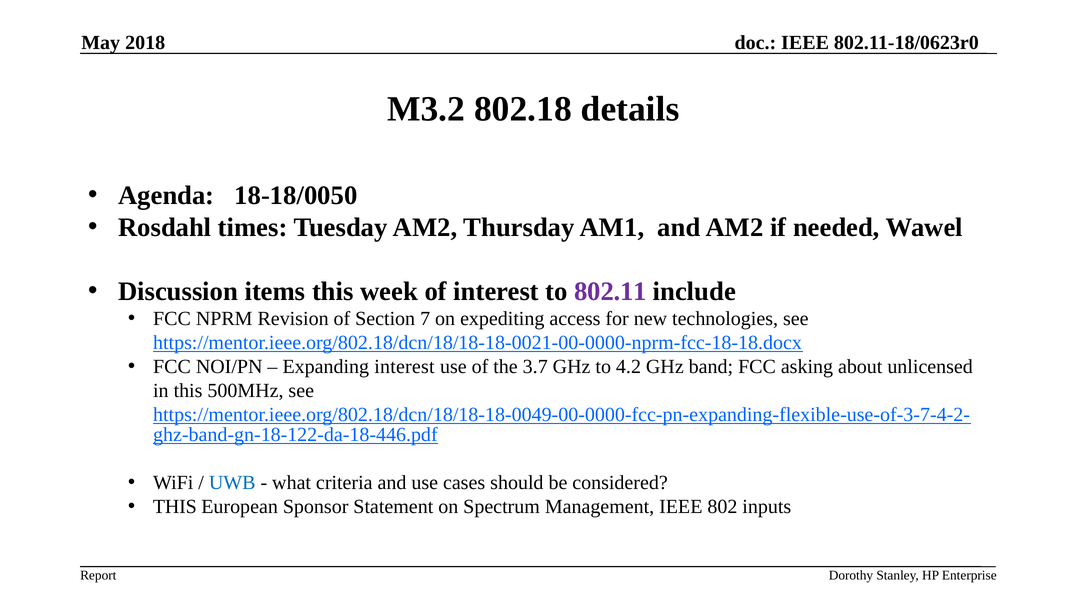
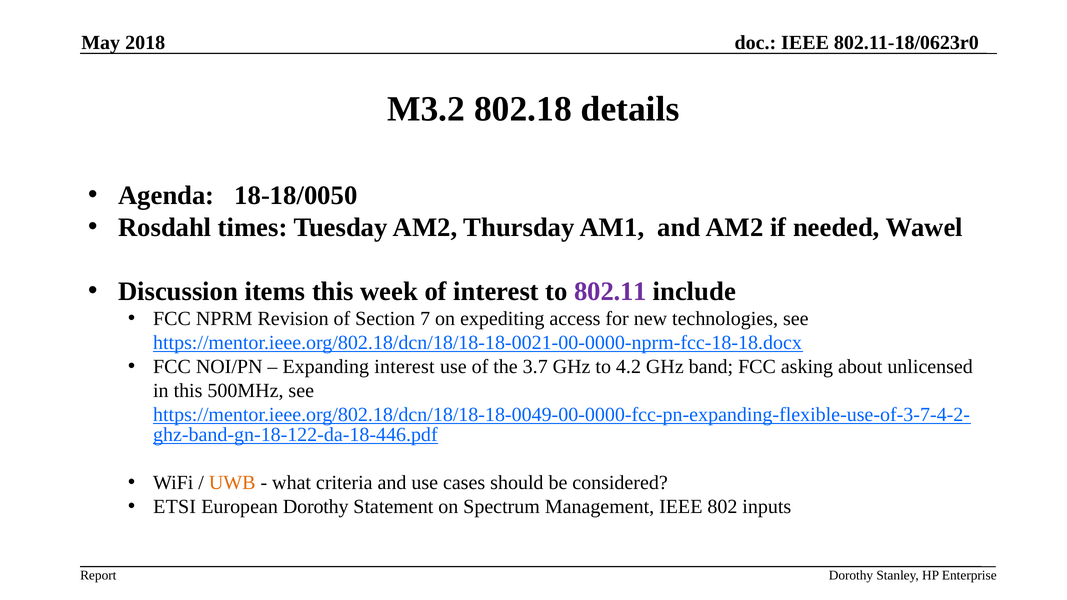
UWB colour: blue -> orange (232, 483)
THIS: THIS -> ETSI (175, 507)
European Sponsor: Sponsor -> Dorothy (316, 507)
